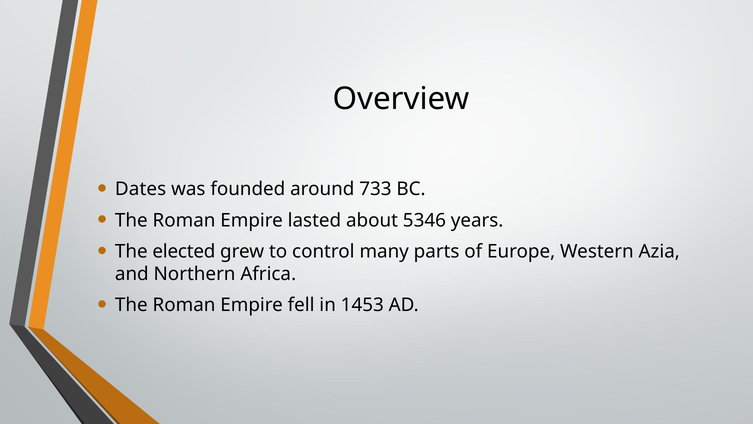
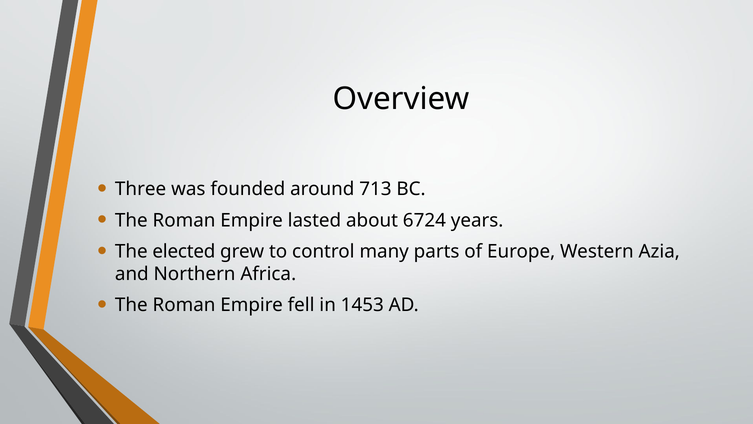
Dates: Dates -> Three (141, 189)
733: 733 -> 713 (375, 189)
5346: 5346 -> 6724 (424, 220)
